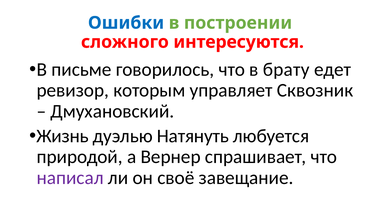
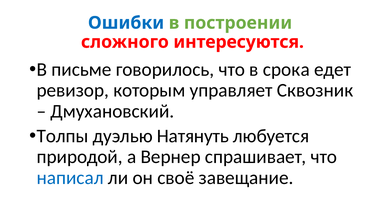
брату: брату -> срока (286, 69)
Жизнь: Жизнь -> Толпы (62, 136)
написал colour: purple -> blue (70, 177)
